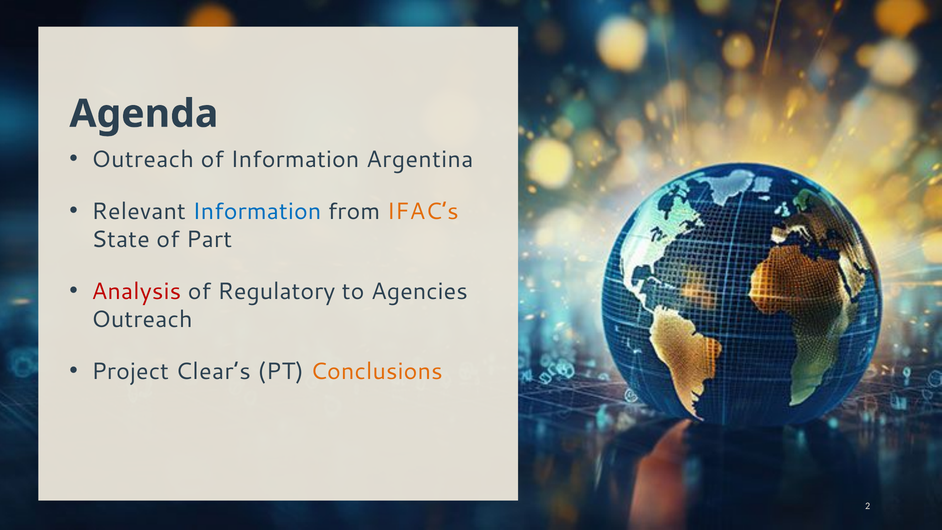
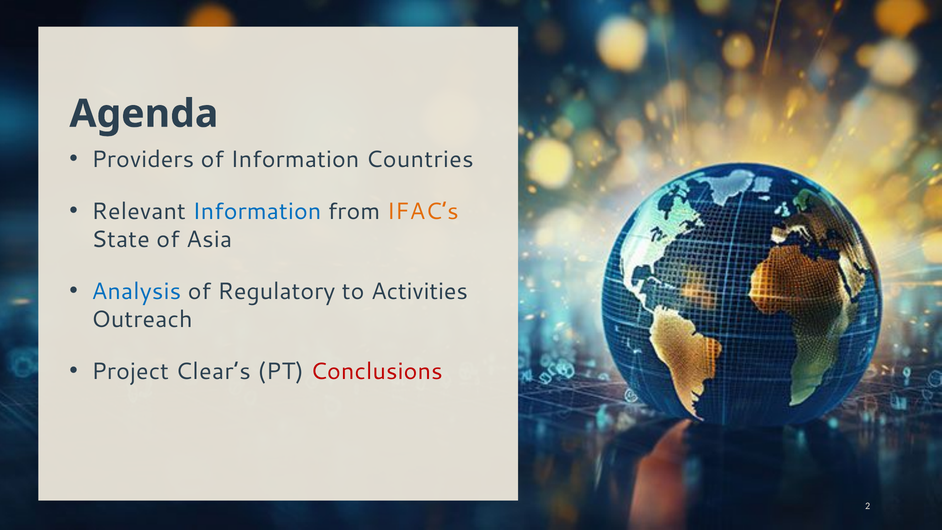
Outreach: Outreach -> Providers (143, 159)
Argentina: Argentina -> Countries (420, 159)
Part: Part -> Asia (209, 239)
Analysis colour: red -> blue (136, 291)
Agencies: Agencies -> Activities (419, 291)
Conclusions colour: orange -> red (377, 371)
